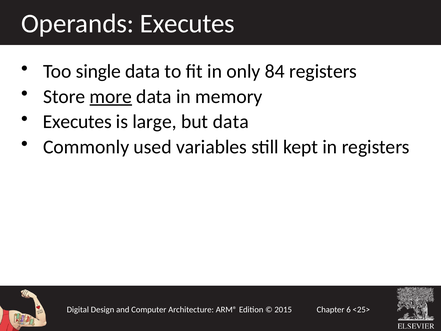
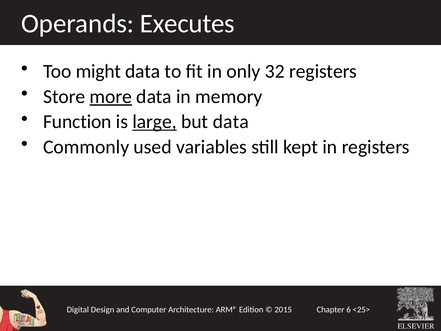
single: single -> might (98, 71)
84: 84 -> 32 (275, 71)
Executes: Executes -> Function (77, 122)
large underline: none -> present (155, 122)
